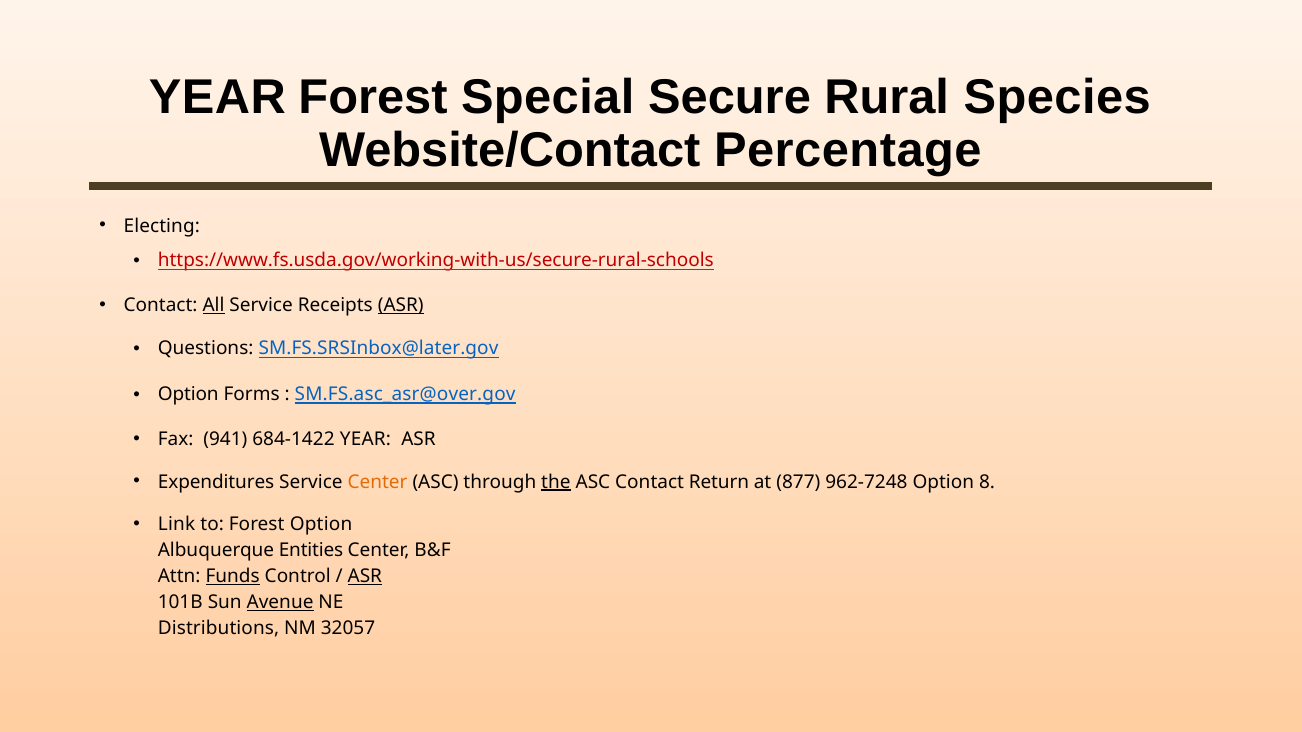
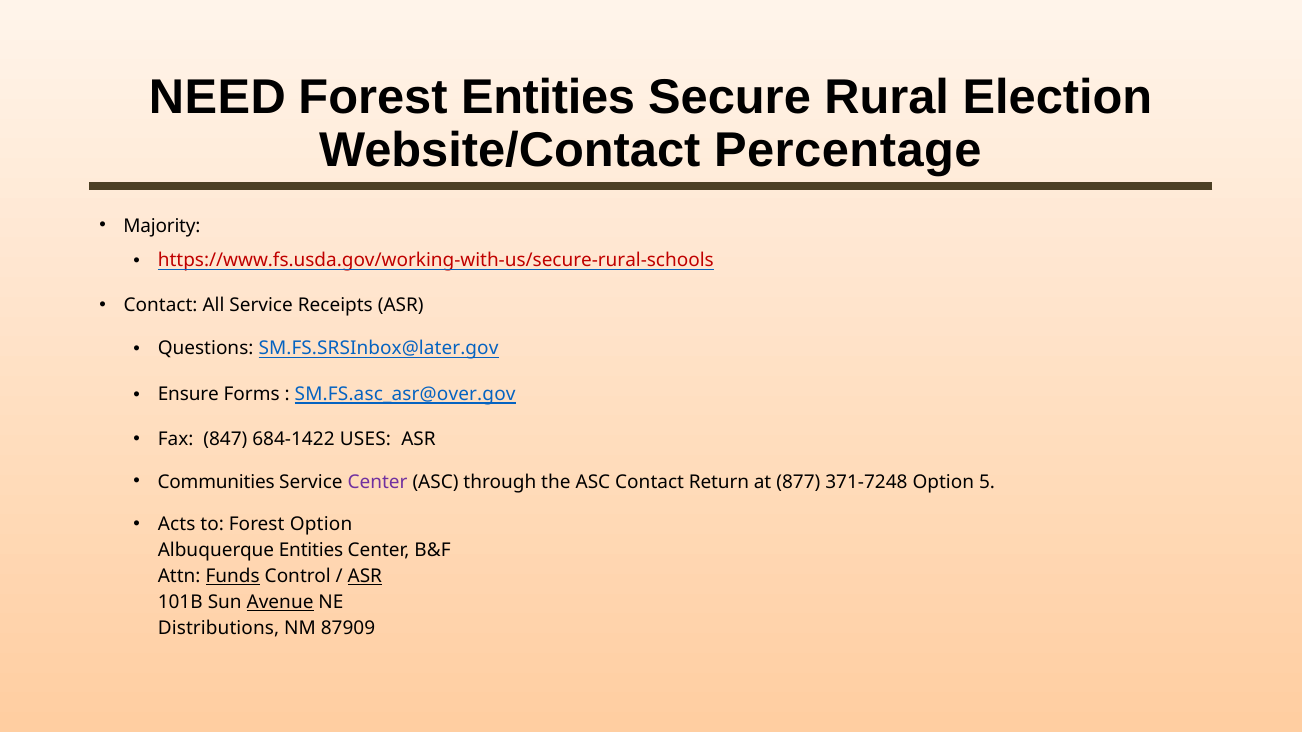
YEAR: YEAR -> NEED (217, 97)
Forest Special: Special -> Entities (548, 97)
Species: Species -> Election (1057, 97)
Electing: Electing -> Majority (162, 226)
All underline: present -> none (214, 306)
ASR underline: present -> none (401, 306)
Option: Option -> Ensure (188, 394)
941: 941 -> 847 (225, 440)
684-1422 YEAR: YEAR -> USES (365, 440)
Expenditures: Expenditures -> Communities (216, 482)
Center colour: orange -> purple (378, 482)
the underline: present -> none (556, 482)
962-7248: 962-7248 -> 371-7248 (866, 482)
8: 8 -> 5 (987, 482)
Link: Link -> Acts (177, 524)
32057: 32057 -> 87909 (348, 628)
